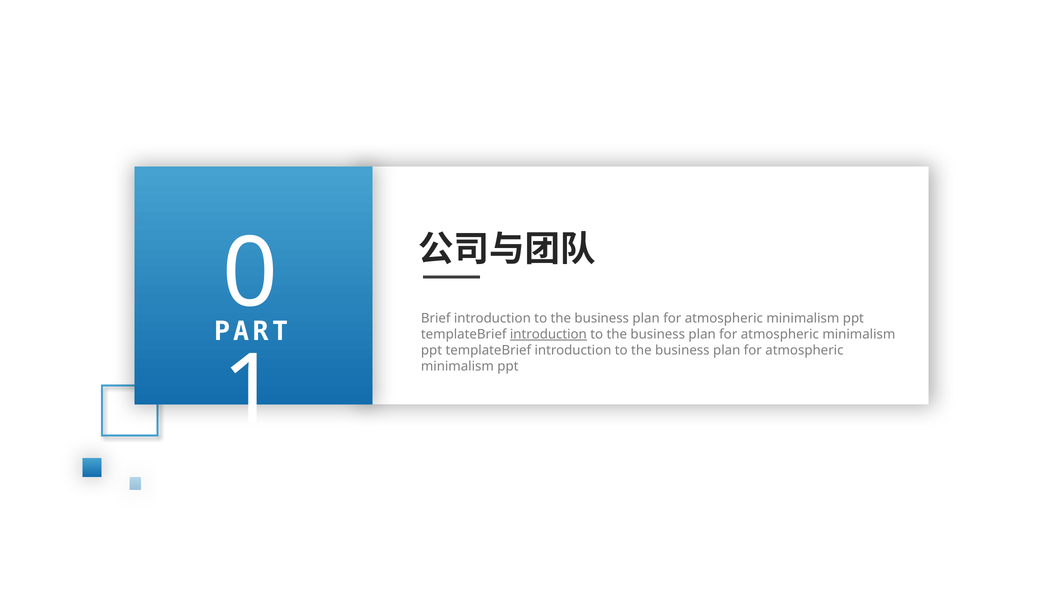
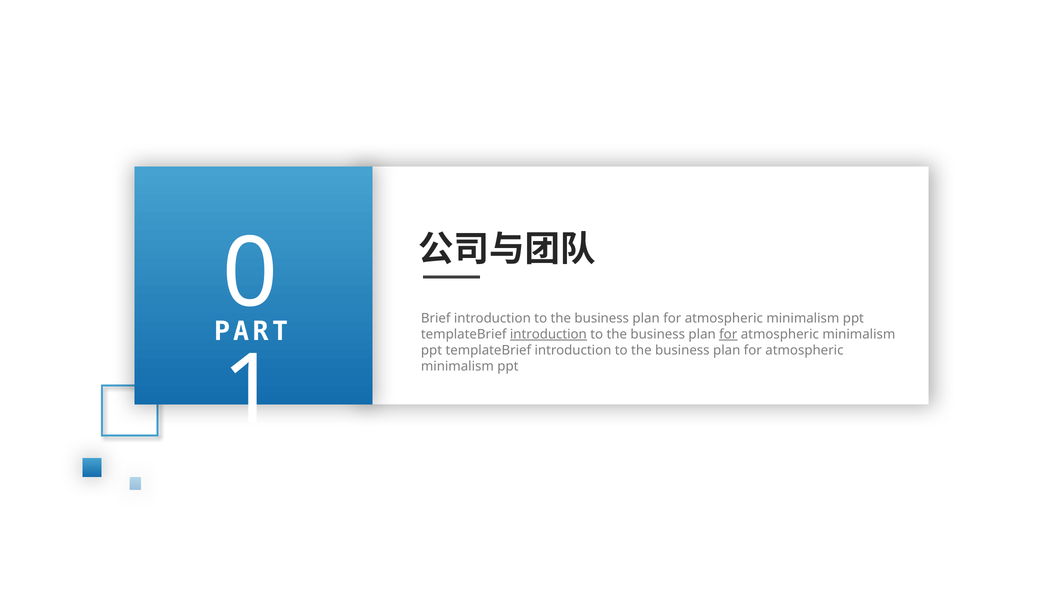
for underline: none -> present (728, 335)
